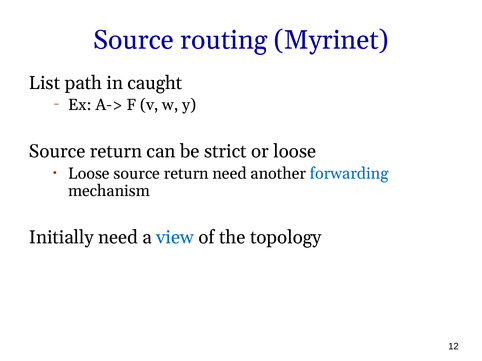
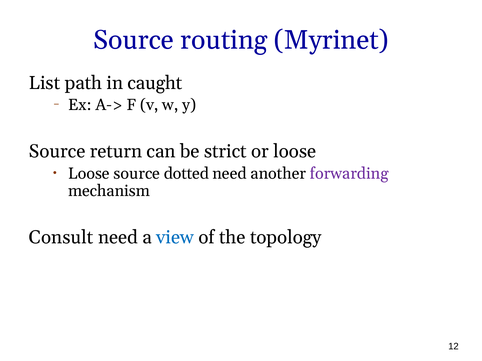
Loose source return: return -> dotted (186, 174)
forwarding colour: blue -> purple (349, 174)
Initially: Initially -> Consult (61, 238)
